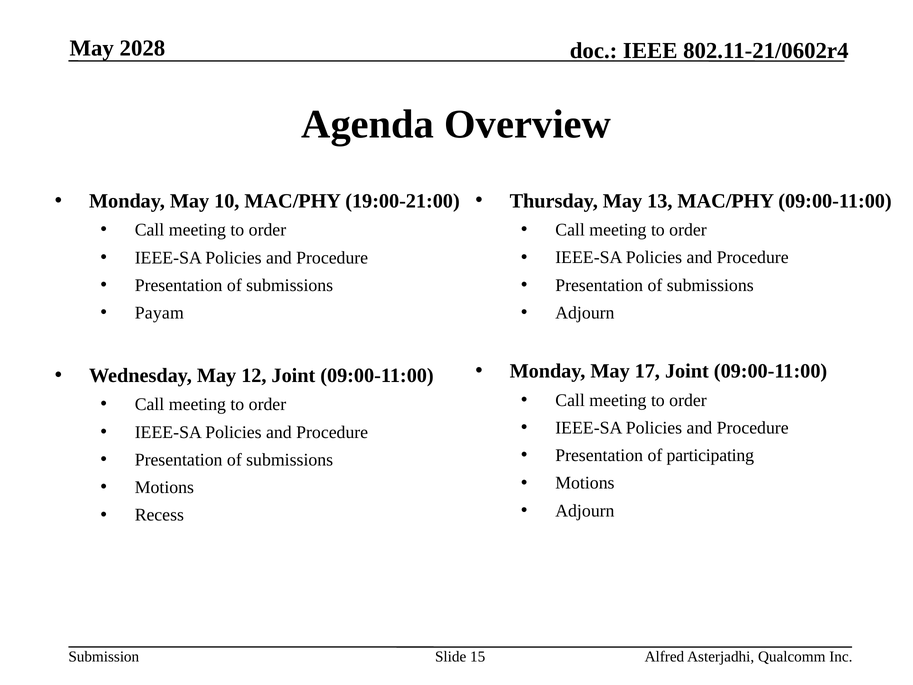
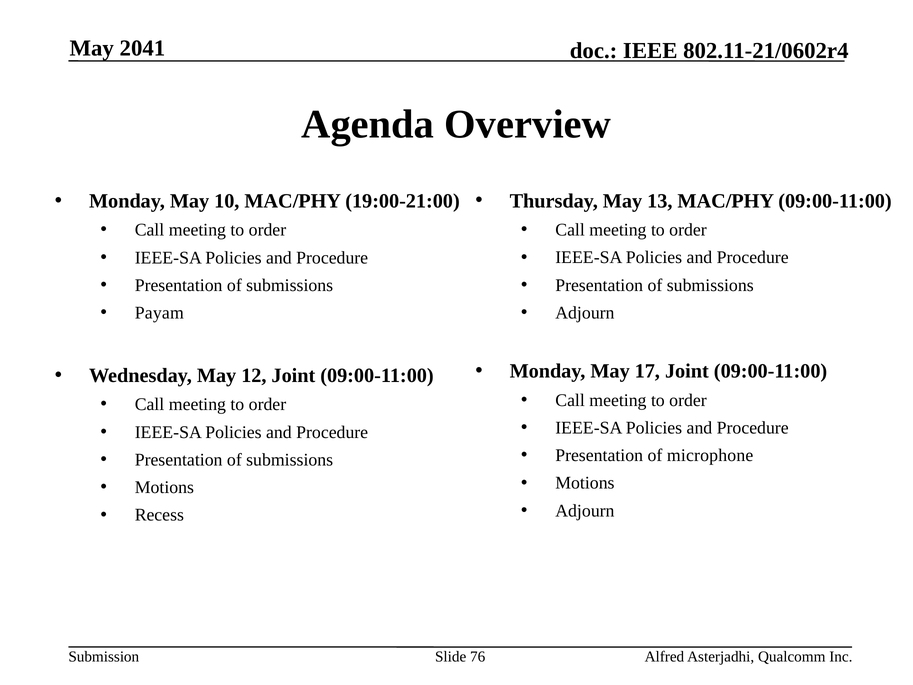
2028: 2028 -> 2041 (142, 48)
participating: participating -> microphone (710, 455)
15: 15 -> 76 (478, 657)
